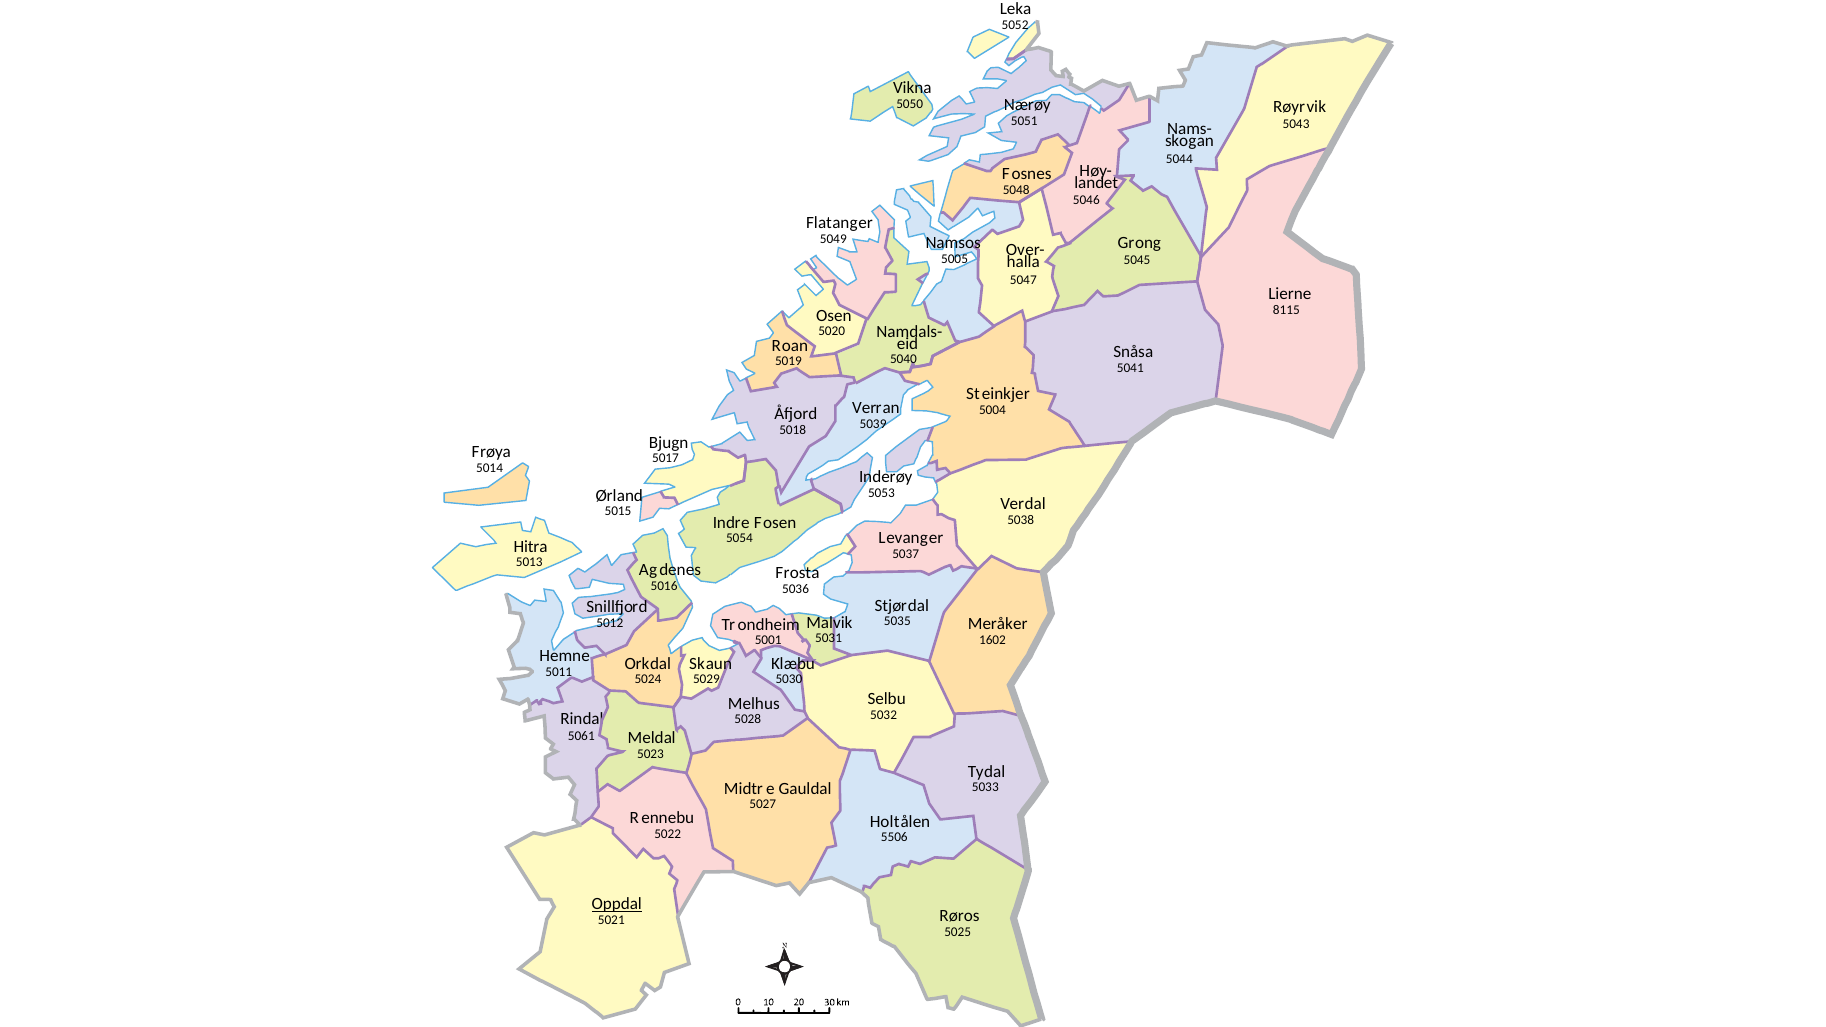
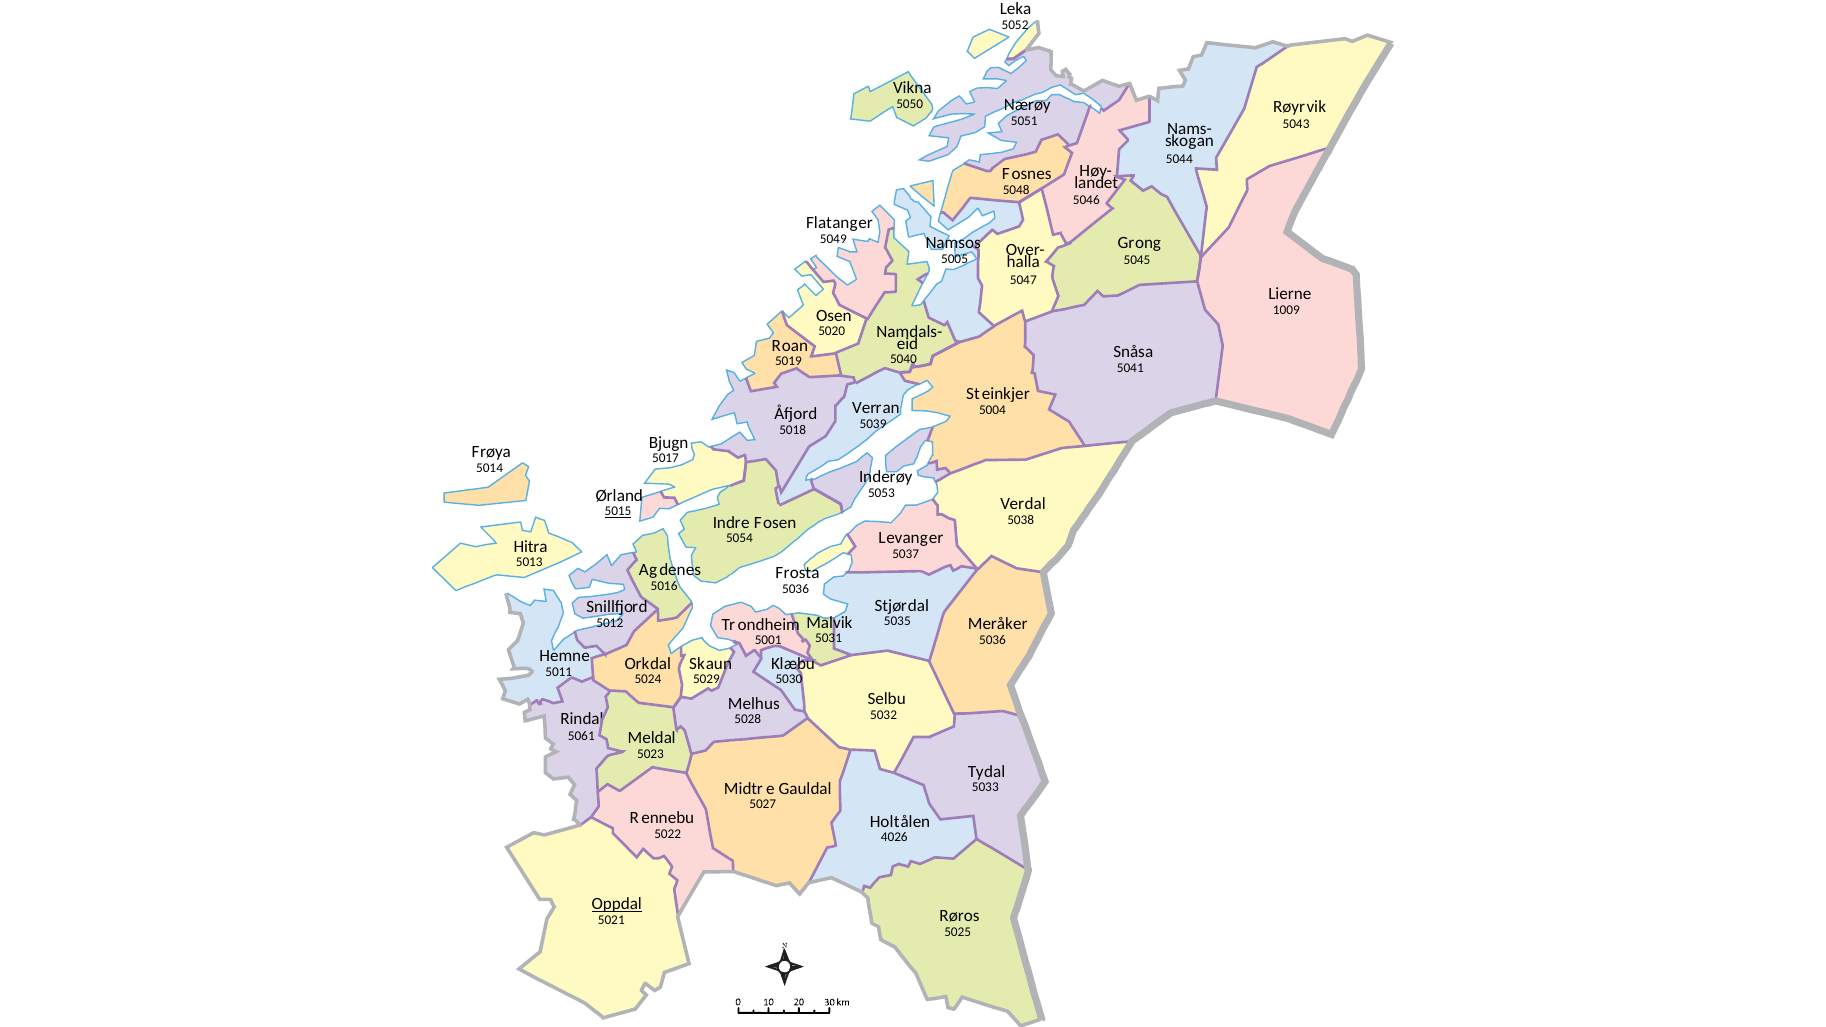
8115: 8115 -> 1009 (1286, 310)
5015 underline: none -> present (618, 511)
1602: 1602 -> 5036 (993, 640)
5506: 5506 -> 4026 (894, 837)
